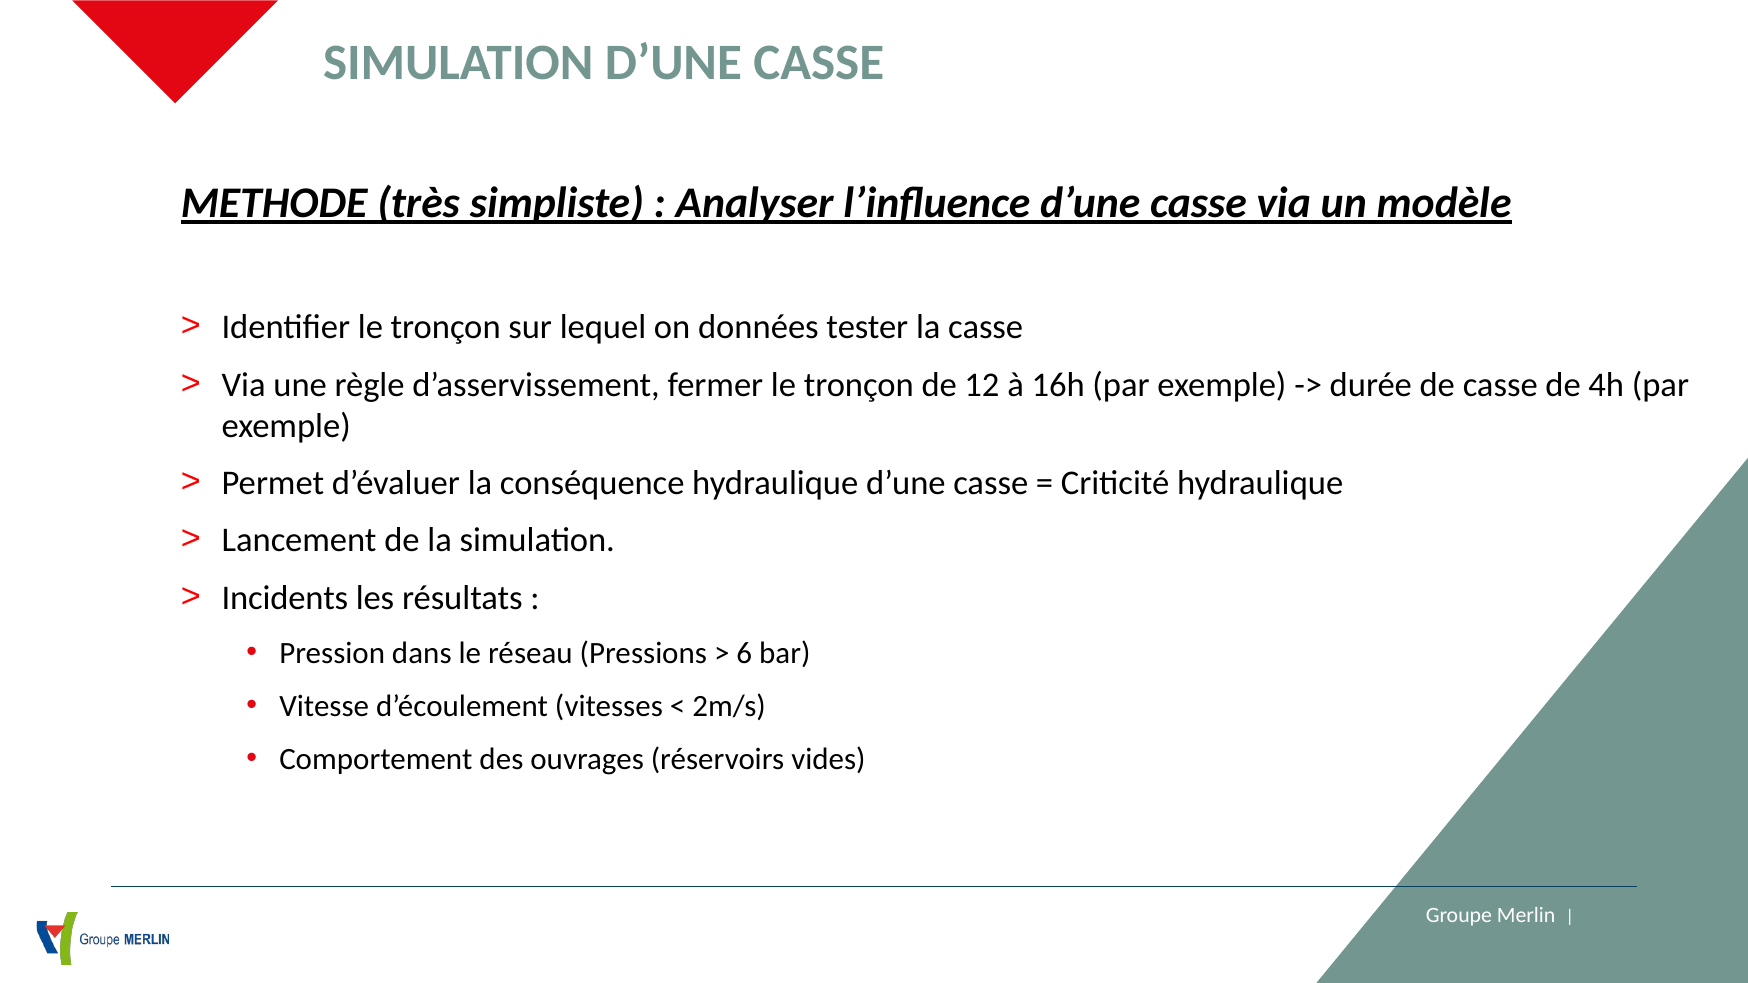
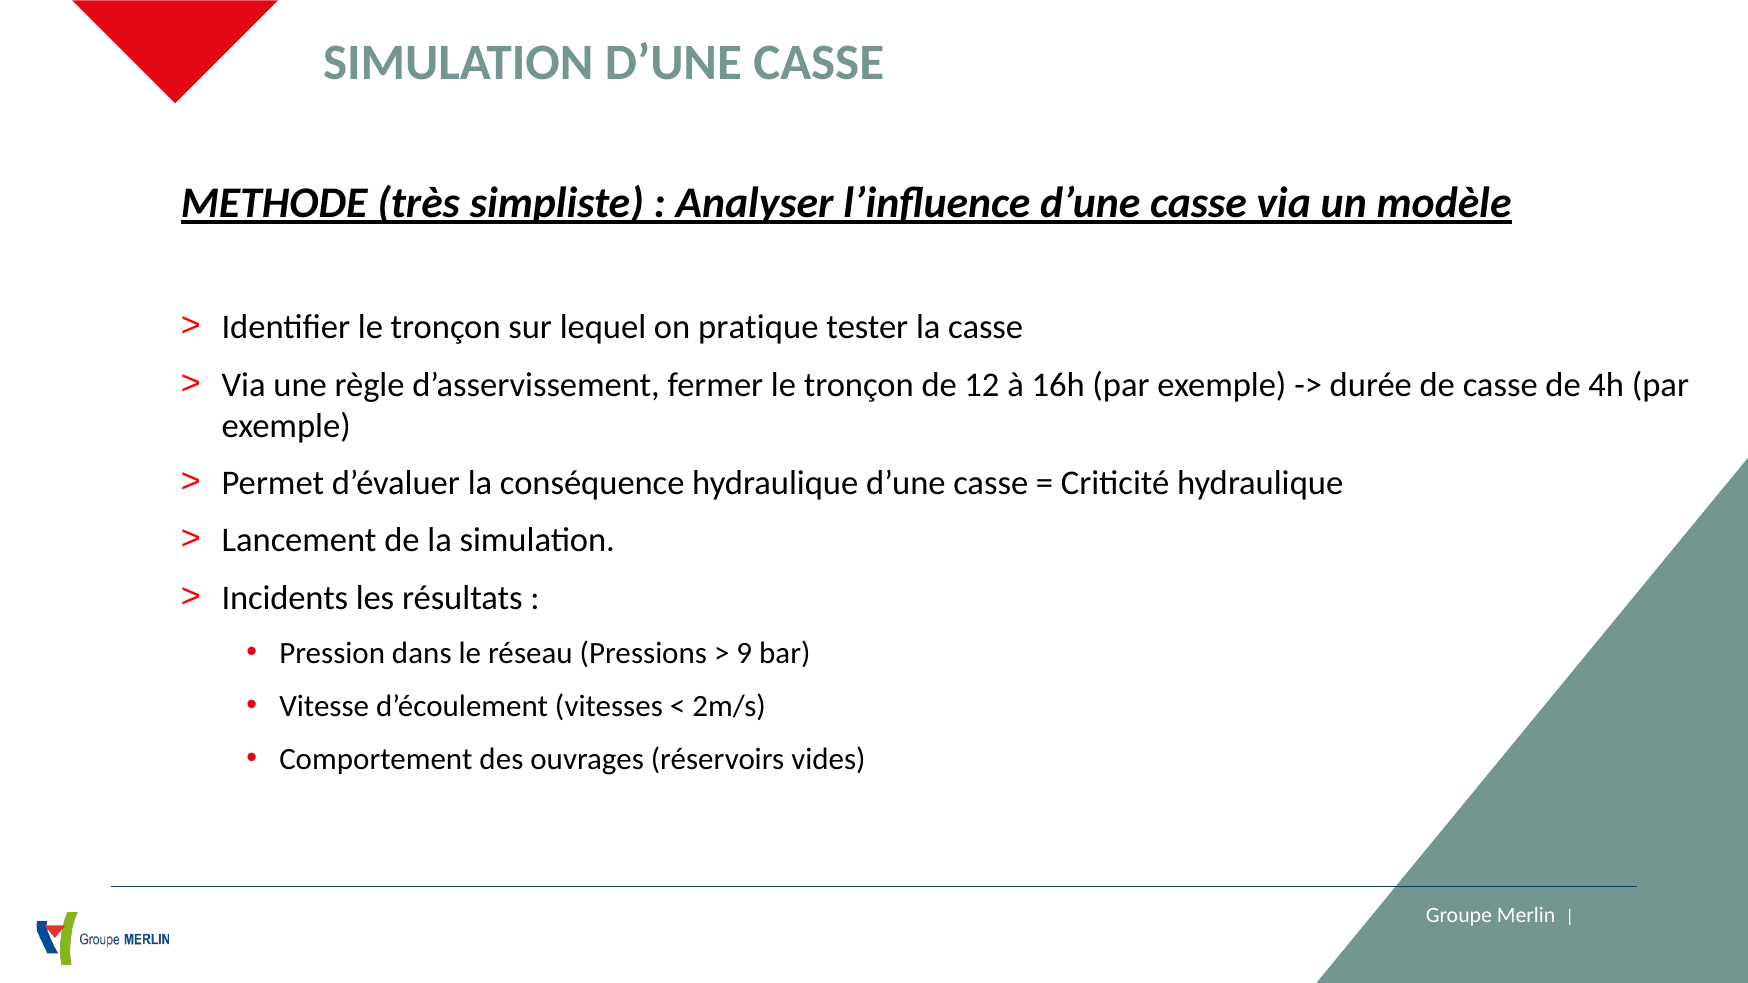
données: données -> pratique (758, 328)
6: 6 -> 9 (744, 653)
